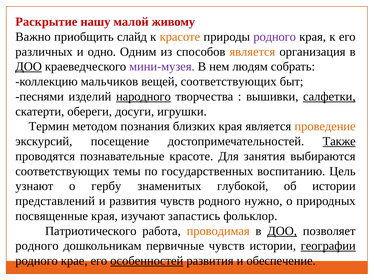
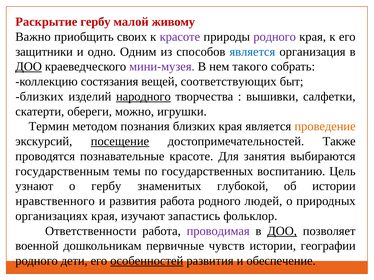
Раскрытие нашу: нашу -> гербу (95, 22)
слайд: слайд -> своих (132, 37)
красоте colour: orange -> purple (180, 37)
различных: различных -> защитники (44, 52)
является colour: orange -> blue (252, 52)
людям: людям -> такого (250, 67)
мальчиков: мальчиков -> состязания (110, 82)
песнями: песнями -> близких (40, 97)
салфетки underline: present -> none (329, 97)
досуги: досуги -> можно (135, 112)
посещение underline: none -> present (120, 142)
Также underline: present -> none (339, 142)
соответствующих: соответствующих -> государственным (62, 171)
представлений: представлений -> нравственного (55, 201)
развития чувств: чувств -> работа (177, 201)
нужно: нужно -> людей (263, 201)
посвященные: посвященные -> организациях (52, 216)
Патриотического: Патриотического -> Ответственности (91, 231)
проводимая colour: orange -> purple (218, 231)
родного: родного -> военной (37, 246)
географии underline: present -> none (328, 246)
крае: крае -> дети (74, 261)
